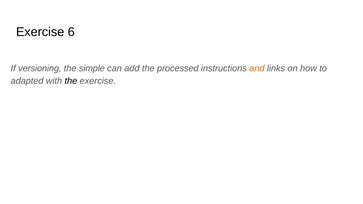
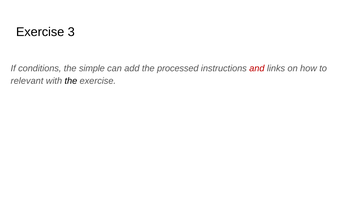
6: 6 -> 3 (71, 32)
versioning: versioning -> conditions (40, 68)
and colour: orange -> red (257, 68)
adapted: adapted -> relevant (27, 81)
